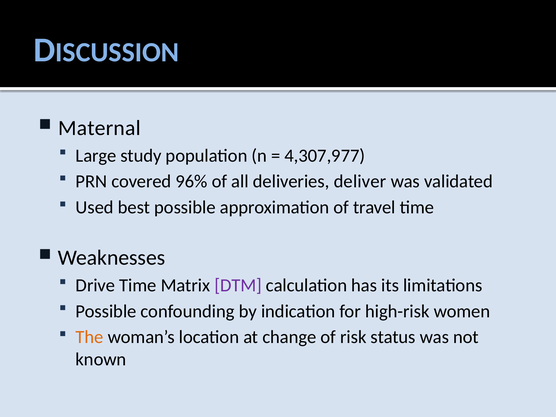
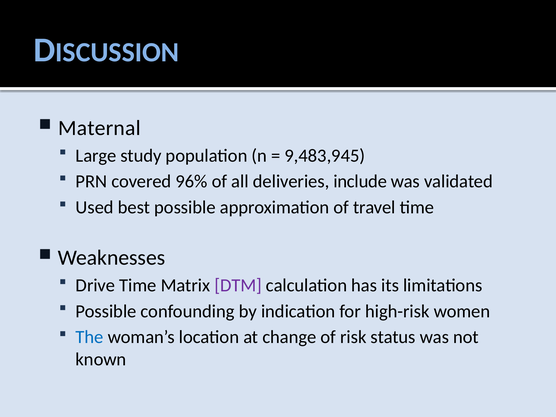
4,307,977: 4,307,977 -> 9,483,945 (325, 156)
deliver: deliver -> include (360, 181)
The colour: orange -> blue (90, 337)
